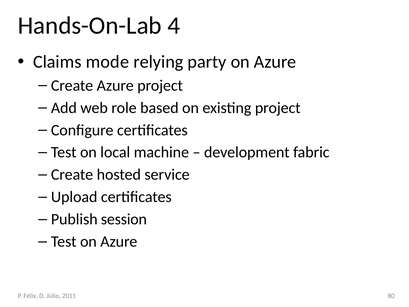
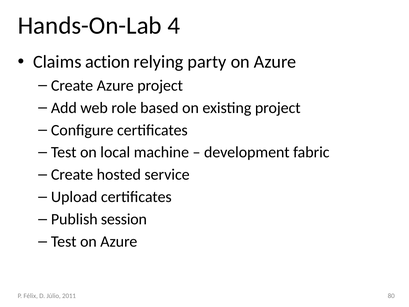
mode: mode -> action (108, 62)
